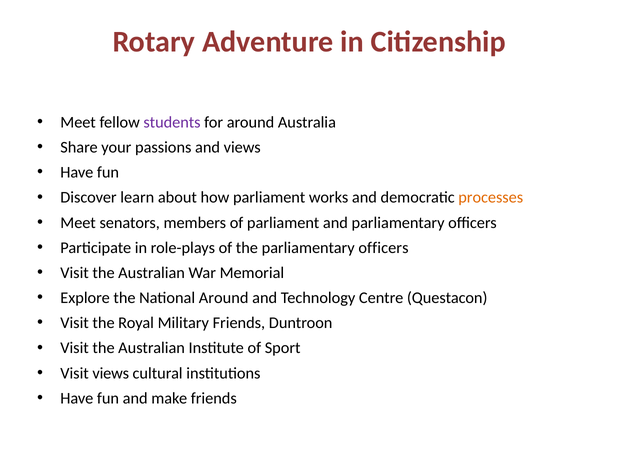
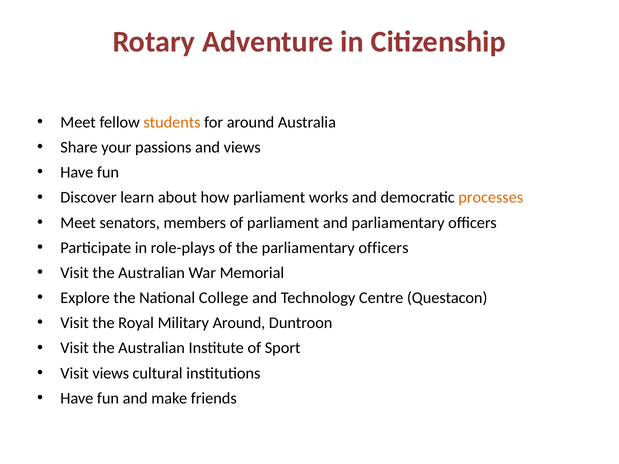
students colour: purple -> orange (172, 122)
National Around: Around -> College (224, 298)
Military Friends: Friends -> Around (239, 323)
